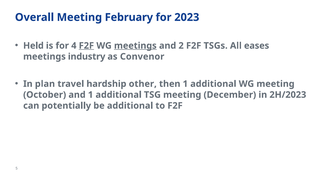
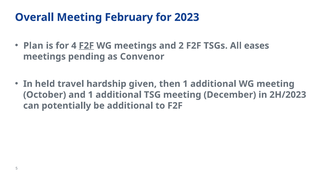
Held: Held -> Plan (33, 46)
meetings underline: present -> none (135, 46)
industry: industry -> pending (87, 57)
plan: plan -> held (45, 84)
other: other -> given (143, 84)
